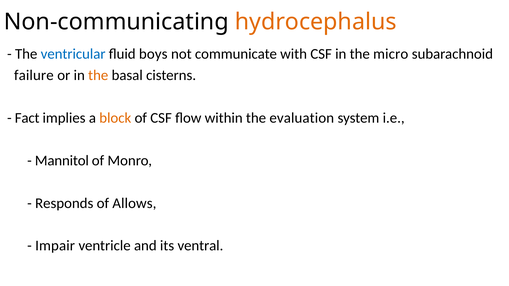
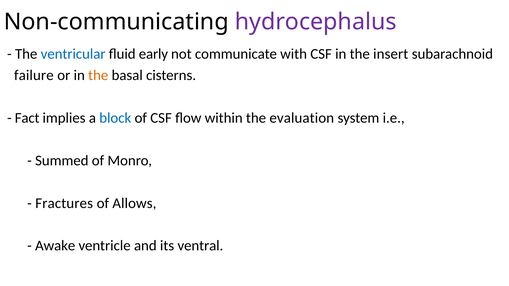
hydrocephalus colour: orange -> purple (316, 22)
boys: boys -> early (153, 54)
micro: micro -> insert (391, 54)
block colour: orange -> blue (115, 118)
Mannitol: Mannitol -> Summed (62, 161)
Responds: Responds -> Fractures (64, 203)
Impair: Impair -> Awake (55, 246)
